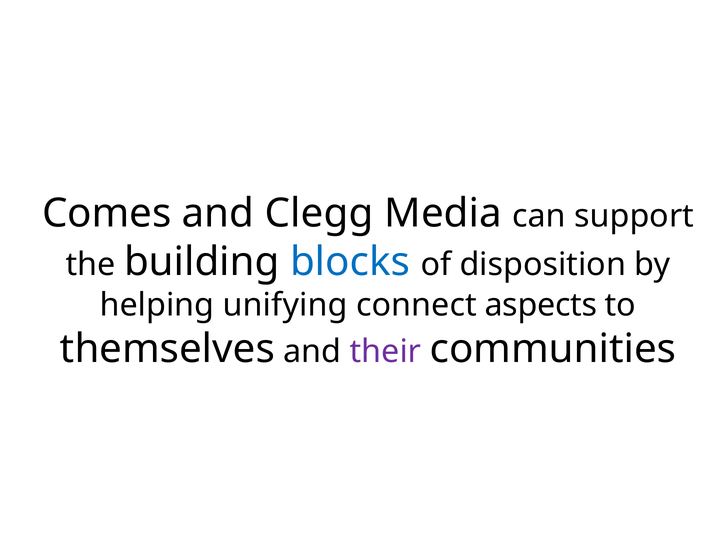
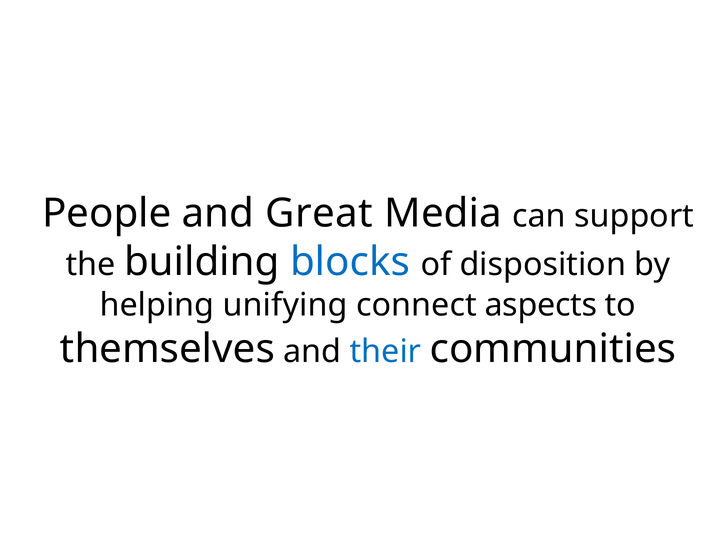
Comes: Comes -> People (107, 214)
Clegg: Clegg -> Great (319, 214)
their colour: purple -> blue (385, 352)
